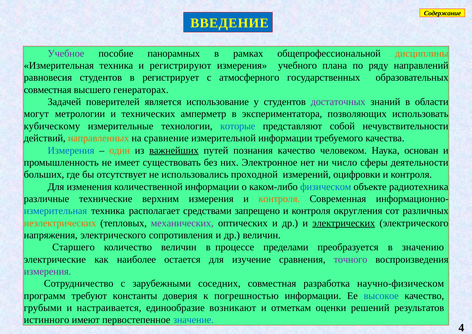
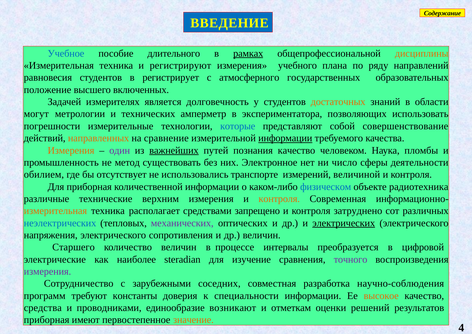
Учебное colour: purple -> blue (66, 53)
панорамных: панорамных -> длительного (174, 53)
рамках underline: none -> present (248, 53)
совместная: совместная -> положение (48, 90)
генераторах: генераторах -> включенных (141, 90)
поверителей: поверителей -> измерителях (113, 102)
использование: использование -> долговечность (218, 102)
достаточных colour: purple -> orange (338, 102)
кубическому: кубическому -> погрешности (52, 126)
нечувствительности: нечувствительности -> совершенствование (405, 126)
информации underline: none -> present (285, 138)
Измерения colour: blue -> orange (71, 150)
один colour: orange -> purple (120, 150)
основан: основан -> пломбы (421, 150)
имеет: имеет -> метод (127, 162)
больших: больших -> обилием (44, 174)
проходной: проходной -> транспорте (254, 174)
оцифровки: оцифровки -> величиной (357, 174)
Для изменения: изменения -> приборная (89, 187)
измерительная colour: blue -> orange (55, 211)
округления: округления -> затруднено (358, 211)
неэлектрических colour: orange -> blue (60, 223)
пределами: пределами -> интервалы (286, 247)
значению: значению -> цифровой (423, 247)
остается: остается -> steradian (182, 259)
научно-физическом: научно-физическом -> научно-соблюдения (401, 283)
погрешностью: погрешностью -> специальности (246, 296)
высокое colour: blue -> orange (381, 296)
грубыми: грубыми -> средства (43, 308)
настраивается: настраивается -> проводниками (109, 308)
истинного: истинного -> приборная (47, 320)
значение colour: blue -> orange (193, 320)
